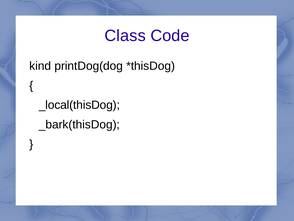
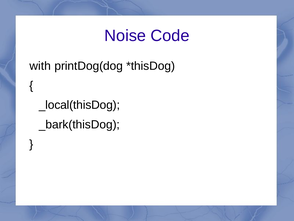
Class: Class -> Noise (125, 36)
kind: kind -> with (40, 66)
